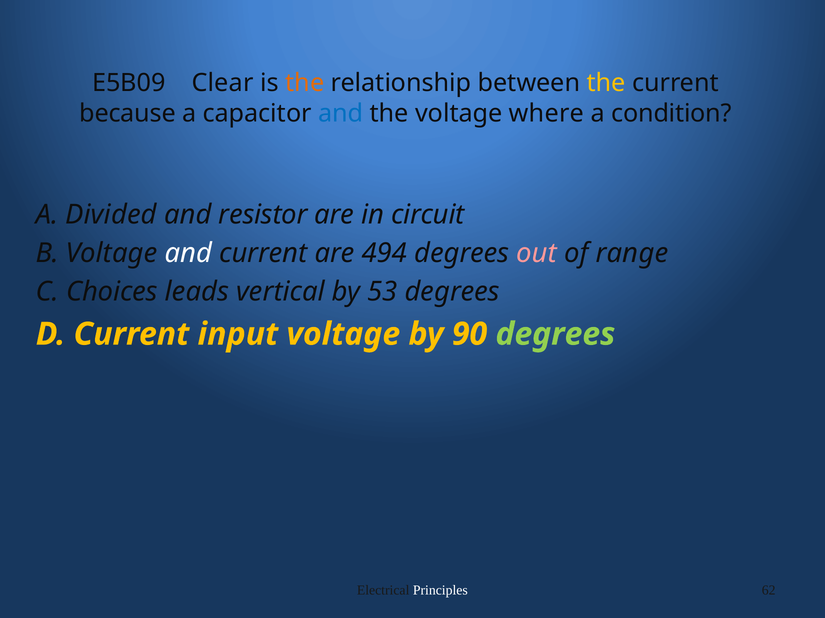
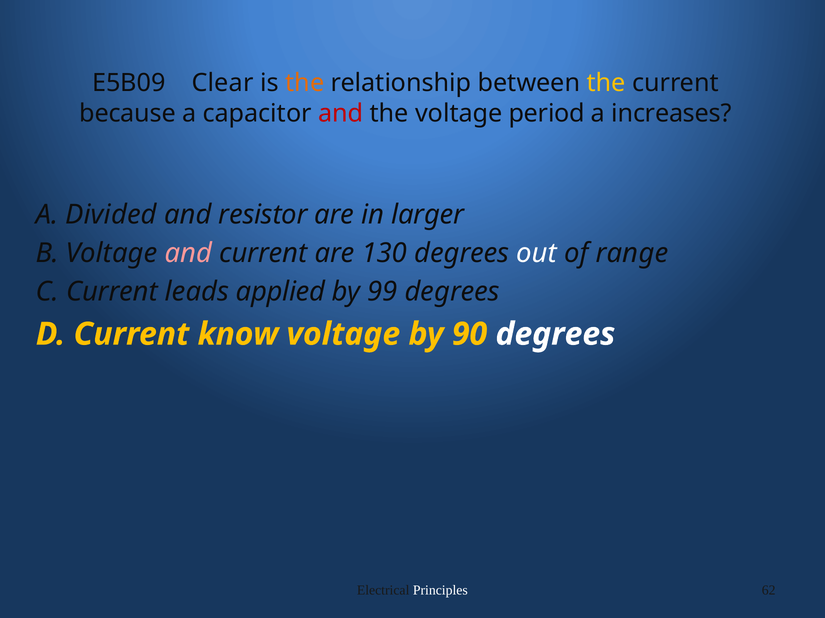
and colour: blue -> red (341, 113)
where: where -> period (547, 113)
condition: condition -> increases (672, 113)
circuit: circuit -> larger (428, 215)
and colour: white -> pink (188, 254)
494: 494 -> 130 (384, 254)
out colour: pink -> white (537, 254)
C Choices: Choices -> Current (112, 292)
vertical: vertical -> applied (281, 292)
53: 53 -> 99 (382, 292)
input: input -> know (238, 335)
degrees colour: light green -> white (555, 335)
